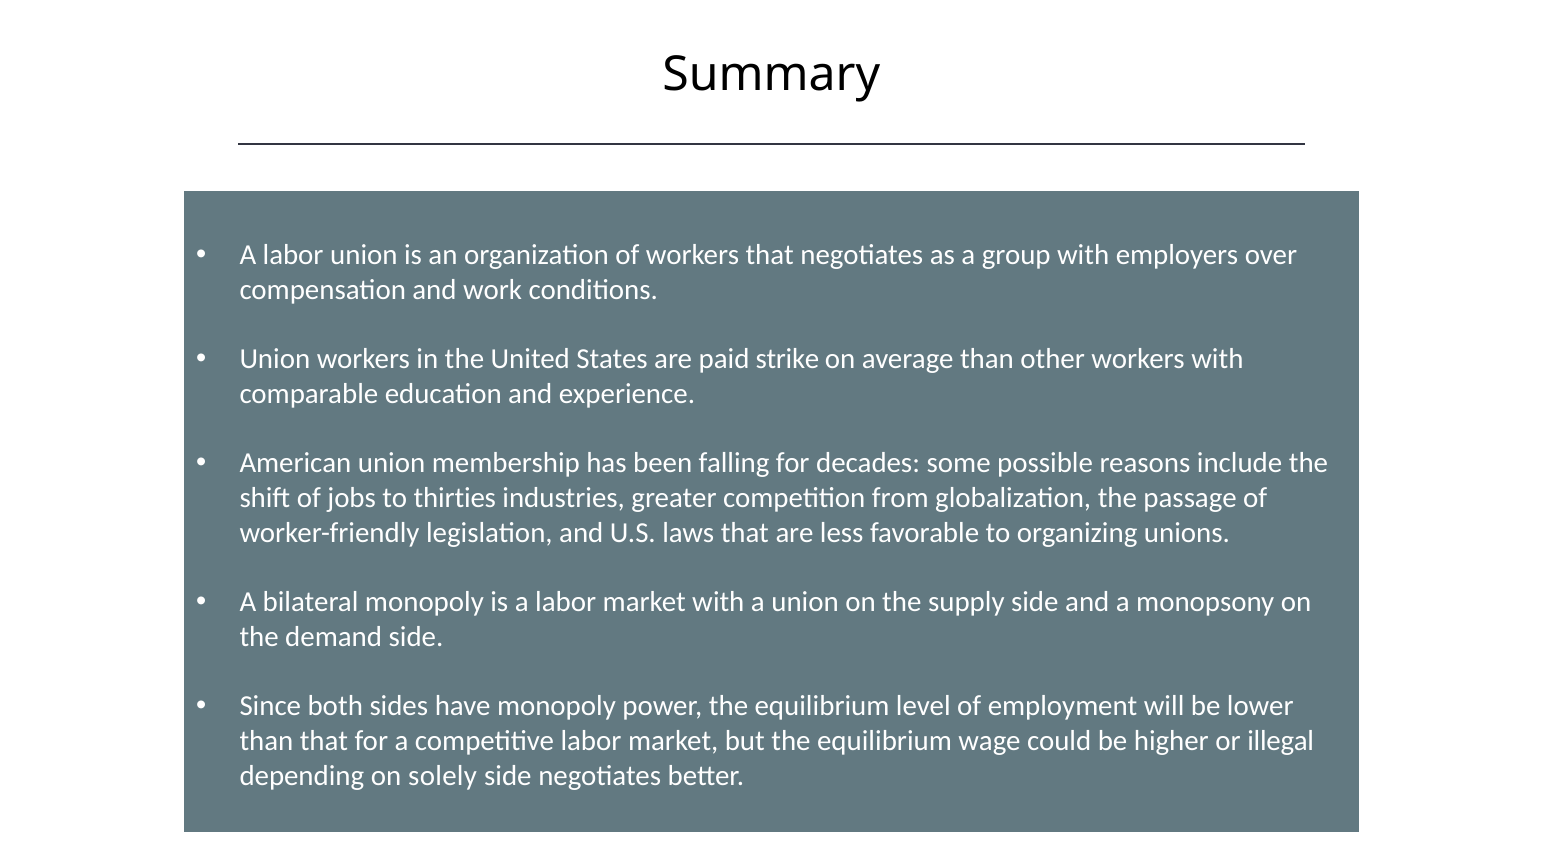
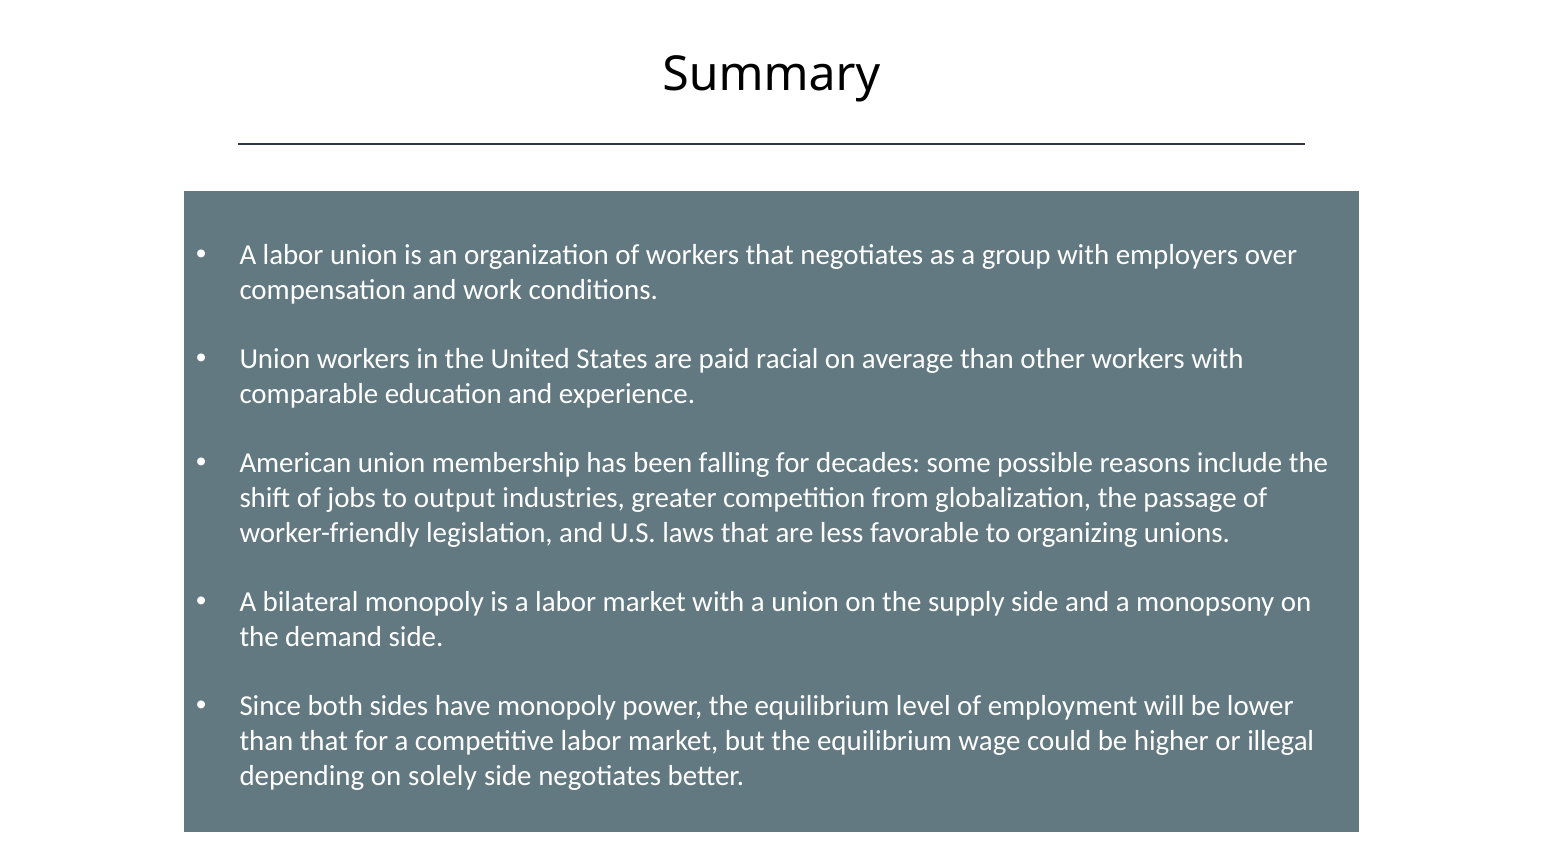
strike: strike -> racial (787, 359)
thirties: thirties -> output (455, 498)
